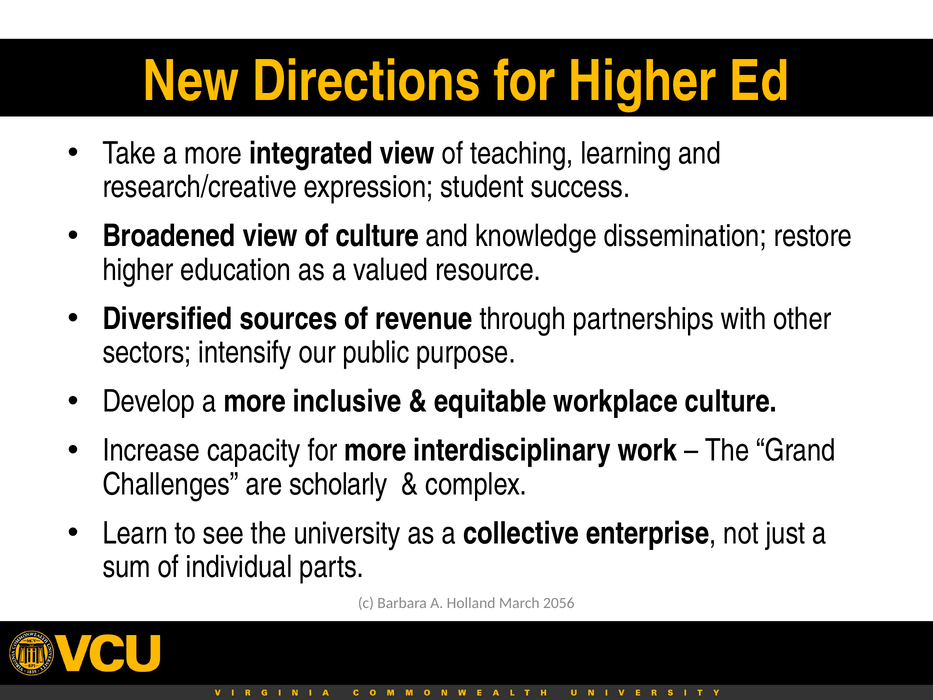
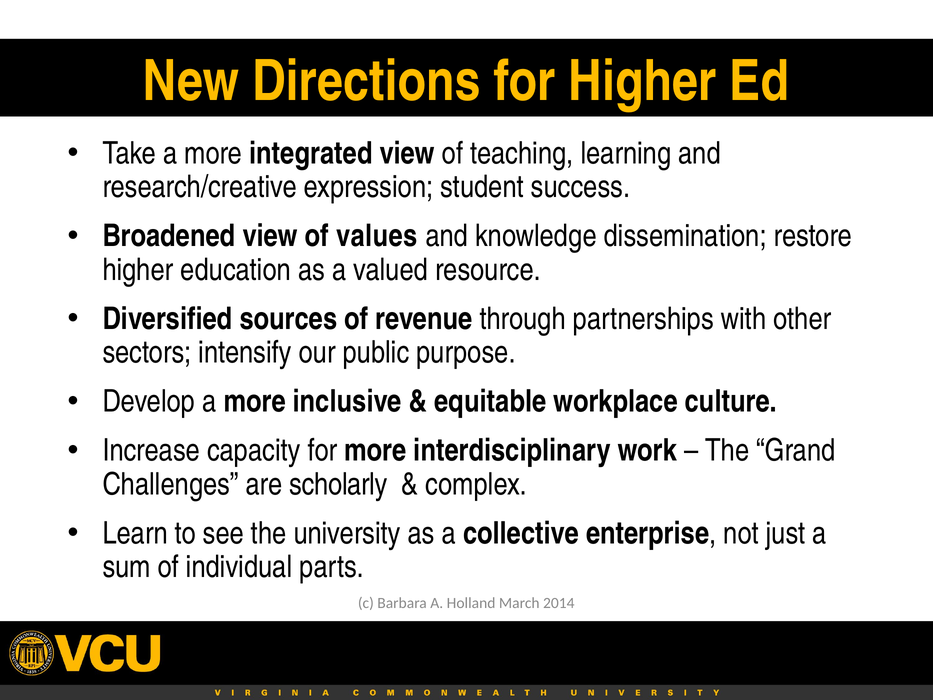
of culture: culture -> values (377, 236)
2056: 2056 -> 2014 (559, 603)
